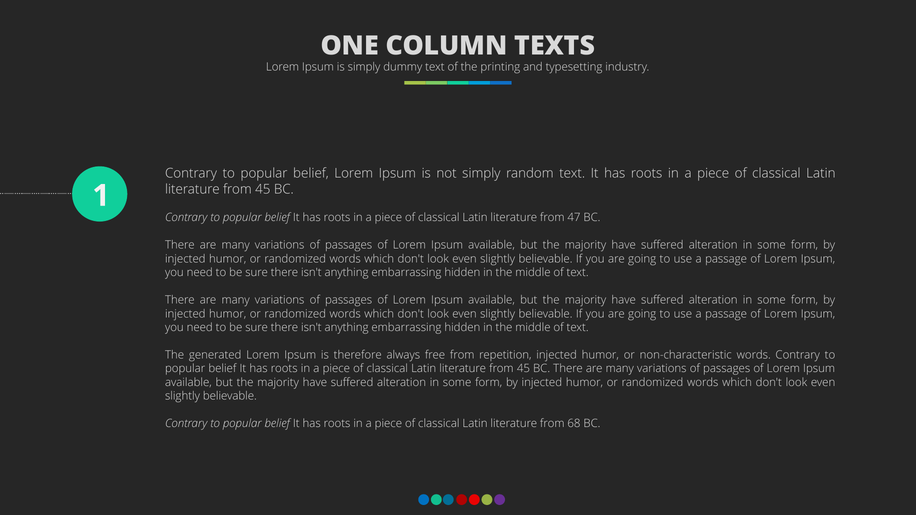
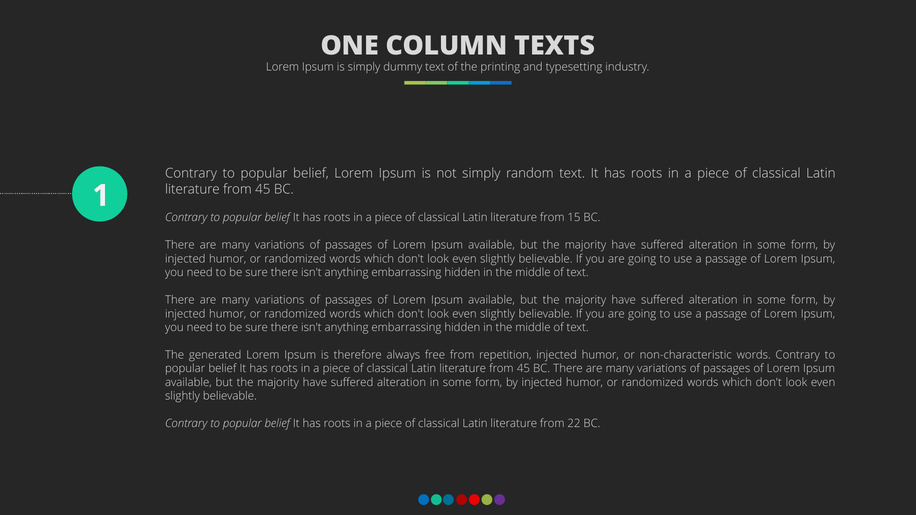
47: 47 -> 15 (574, 218)
68: 68 -> 22 (574, 424)
